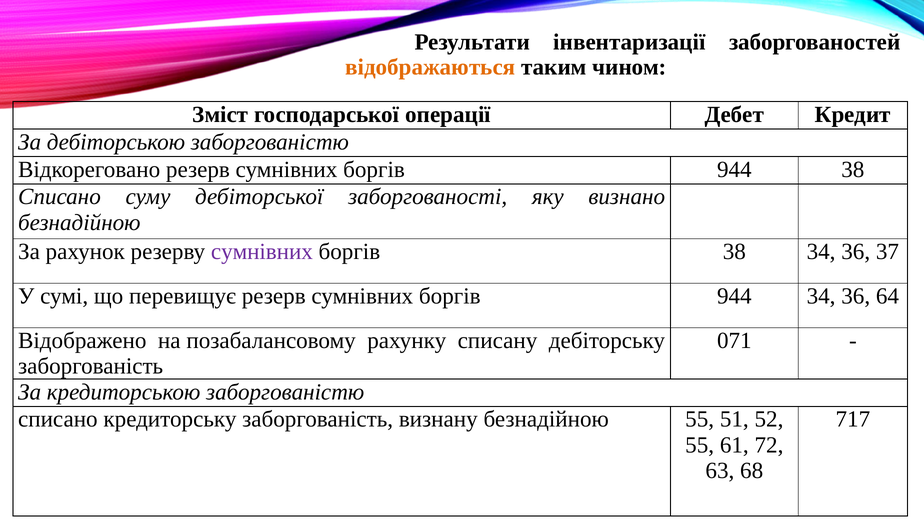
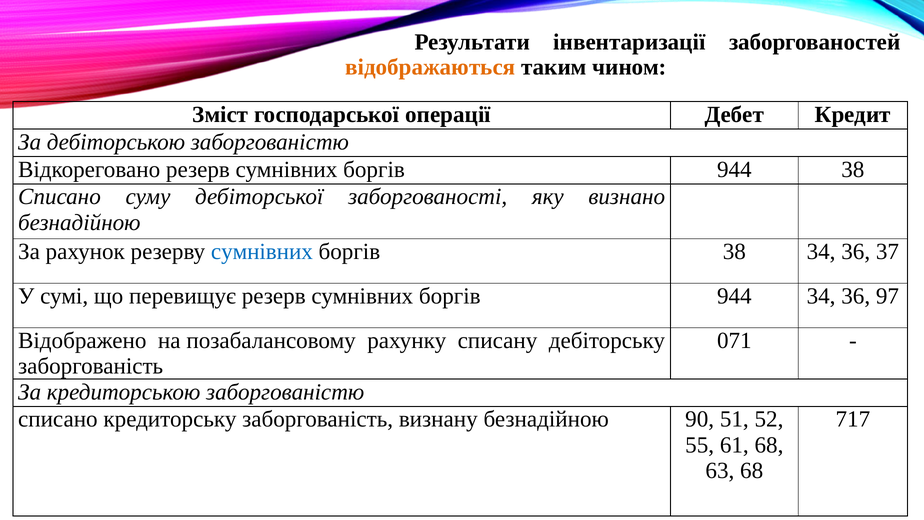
сумнівних colour: purple -> blue (262, 252)
64: 64 -> 97 (887, 296)
безнадійною 55: 55 -> 90 (700, 419)
61 72: 72 -> 68 (769, 445)
